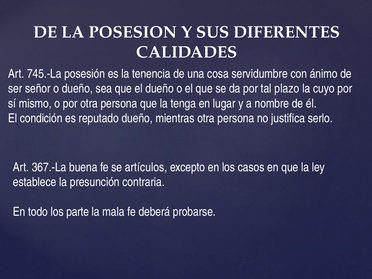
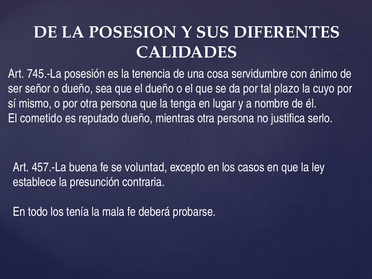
condición: condición -> cometido (41, 118)
367.-La: 367.-La -> 457.-La (49, 167)
artículos: artículos -> voluntad (146, 167)
parte: parte -> tenía (78, 212)
